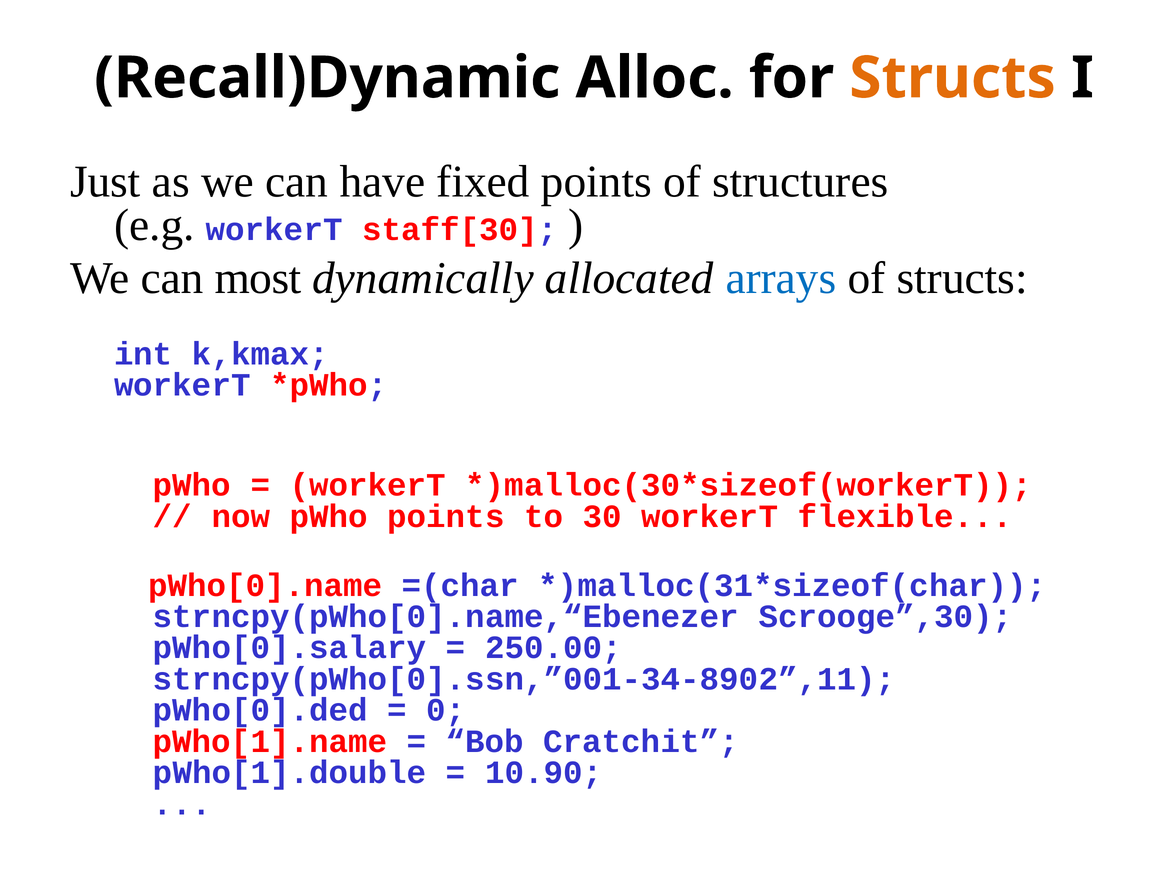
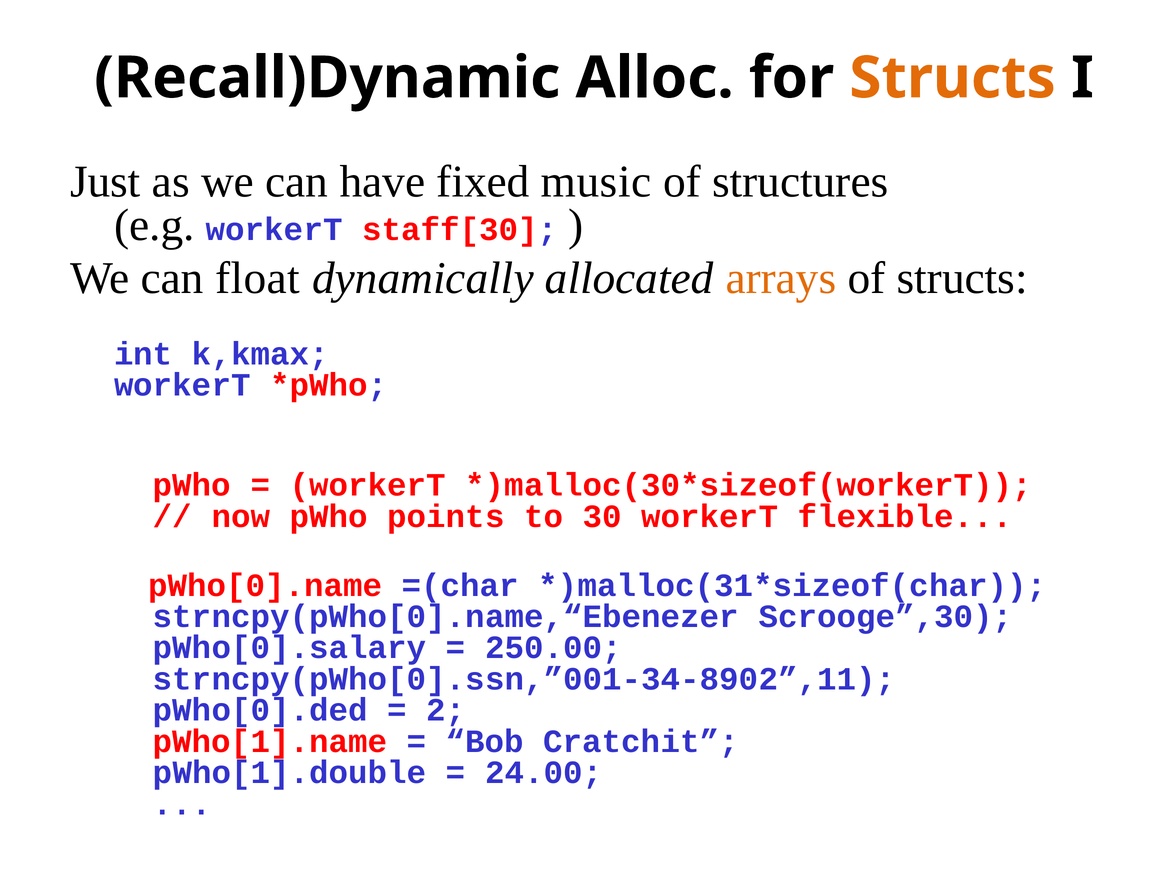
fixed points: points -> music (596, 182)
most: most -> float (258, 278)
arrays colour: blue -> orange (781, 278)
0: 0 -> 2 (446, 710)
10.90: 10.90 -> 24.00 (544, 772)
